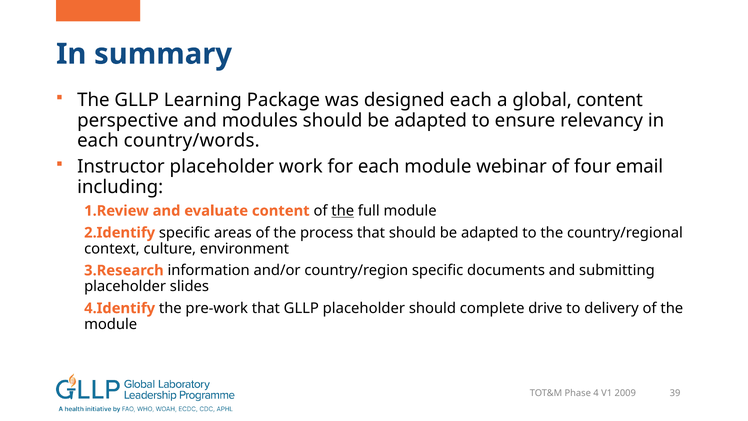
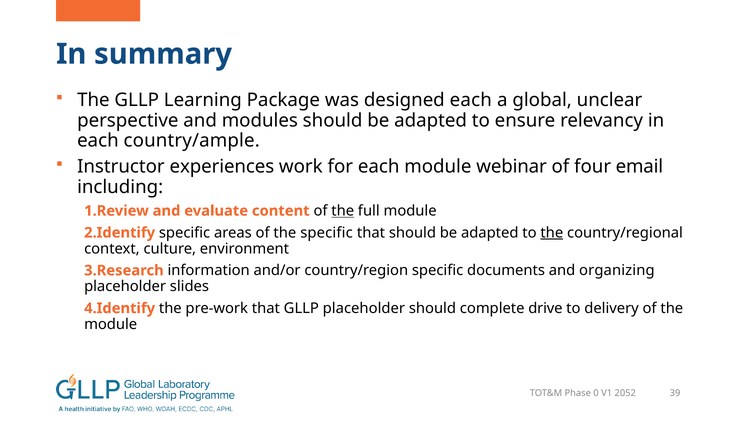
global content: content -> unclear (610, 100)
country/words: country/words -> country/ample (192, 141)
Instructor placeholder: placeholder -> experiences (222, 167)
the process: process -> specific (327, 233)
the underline: none -> present (552, 233)
submitting: submitting -> organizing (617, 270)
4: 4 -> 0 (596, 393)
2009: 2009 -> 2052 (625, 393)
